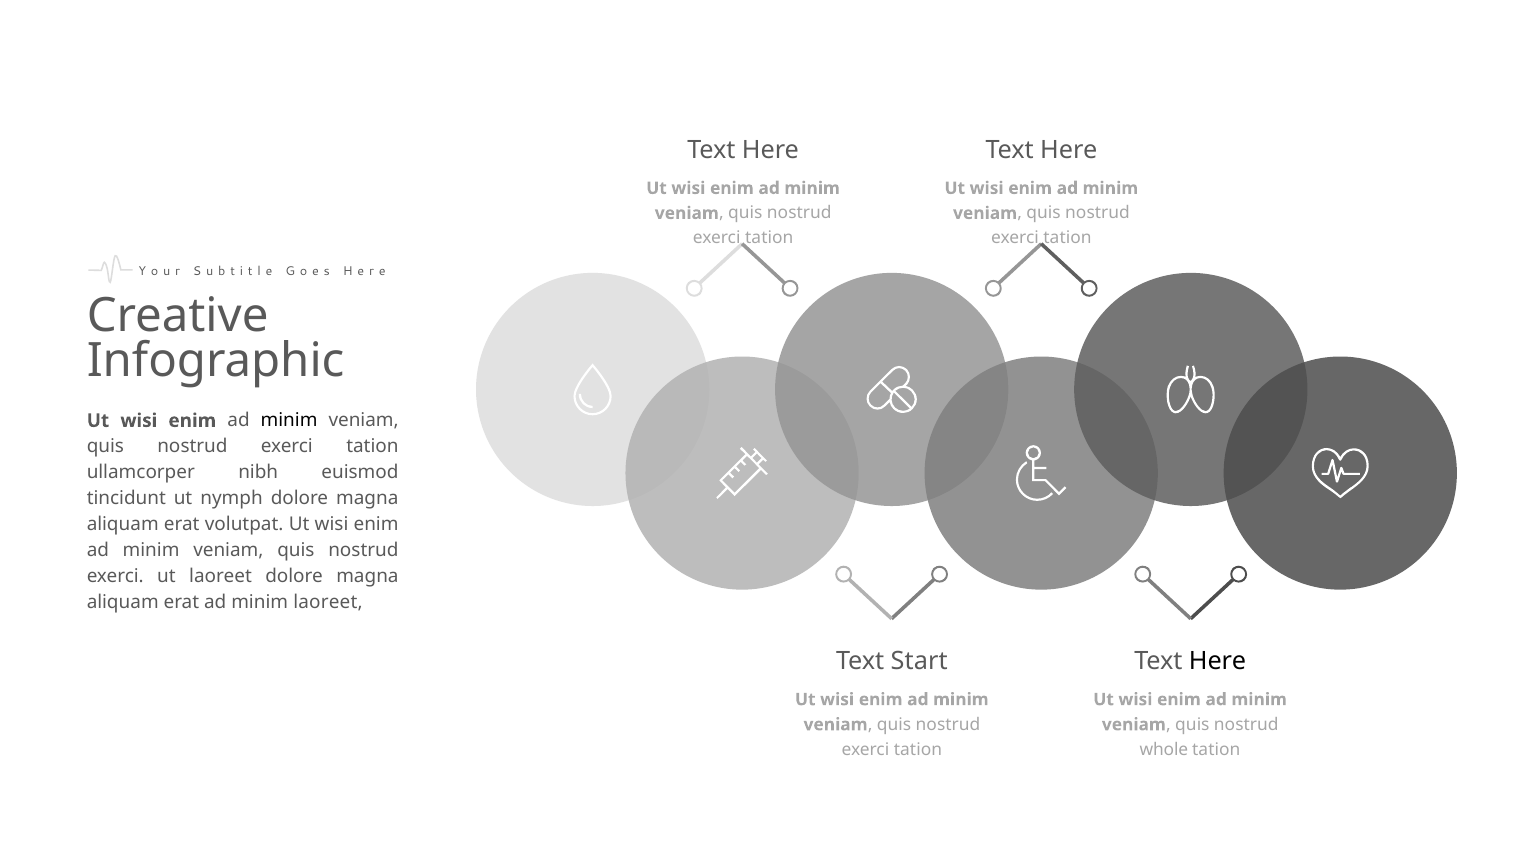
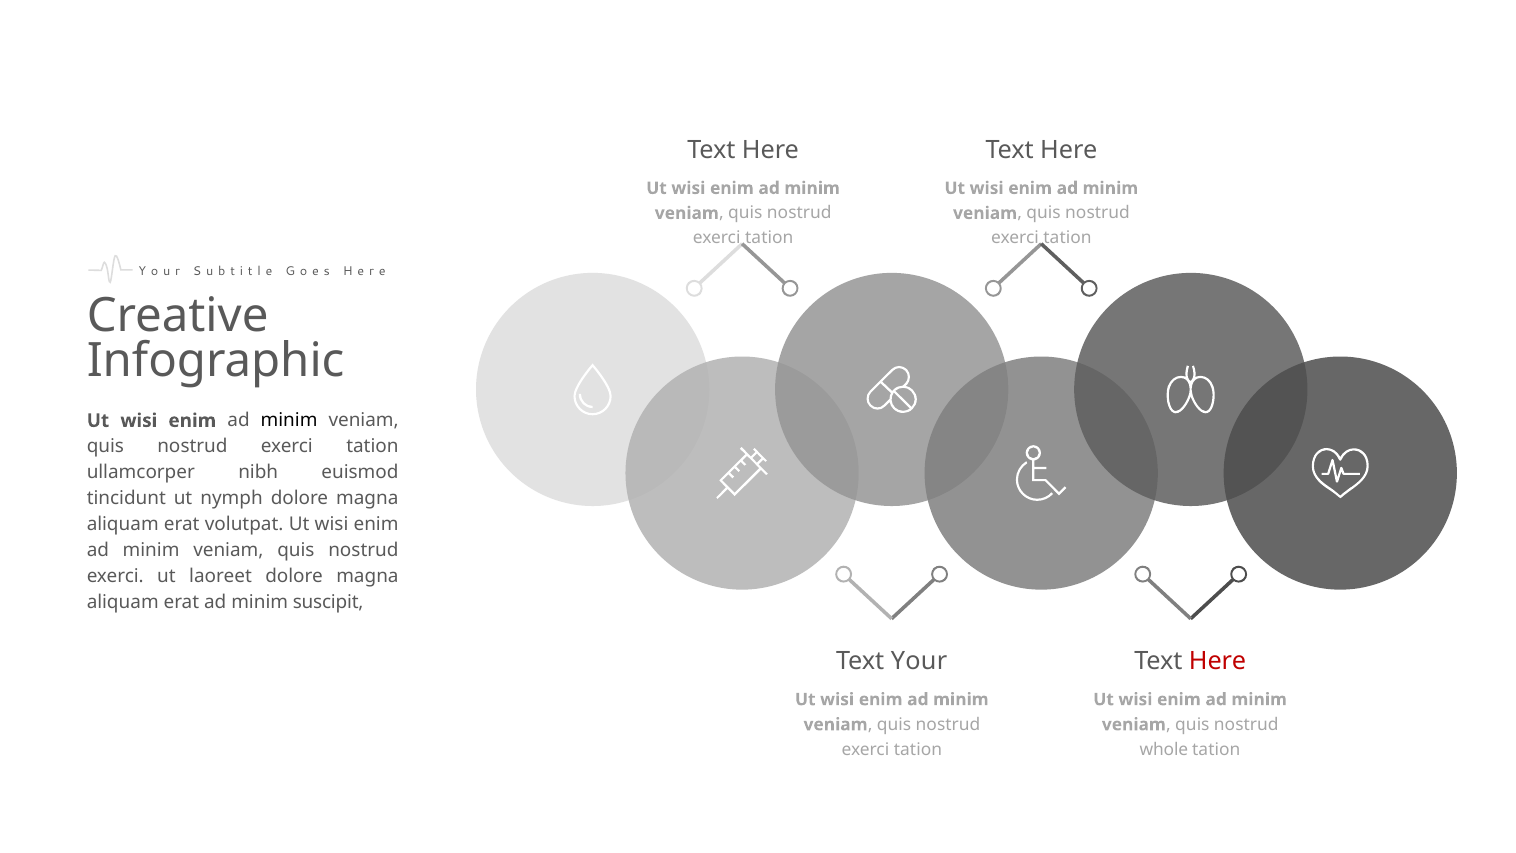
minim laoreet: laoreet -> suscipit (328, 602)
Start: Start -> Your (919, 661)
Here colour: black -> red (1218, 661)
